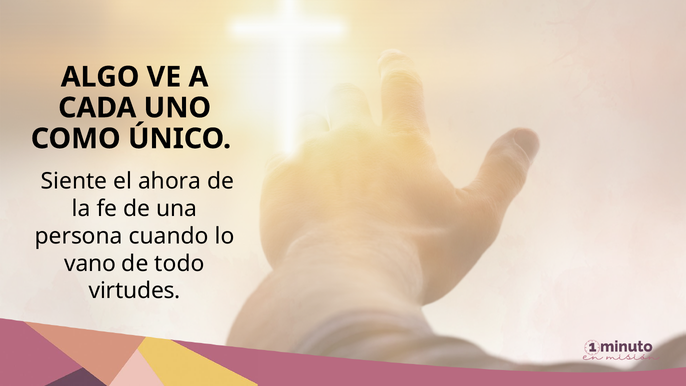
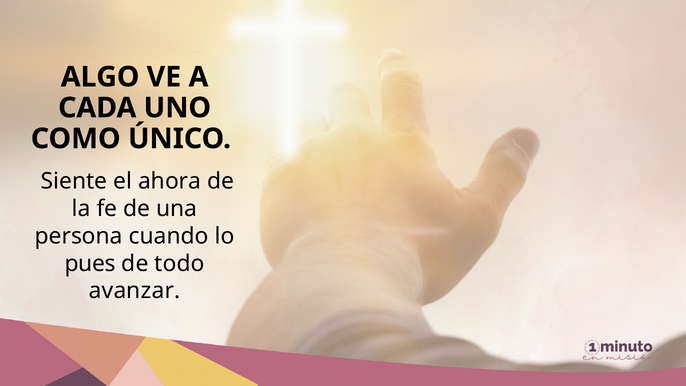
vano: vano -> pues (90, 263)
virtudes: virtudes -> avanzar (135, 291)
